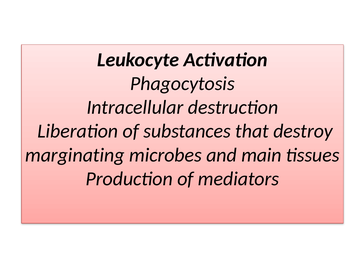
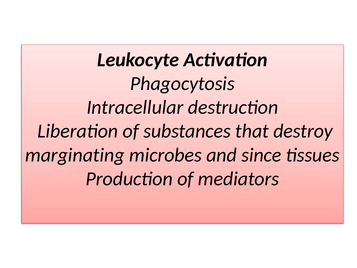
main: main -> since (261, 155)
